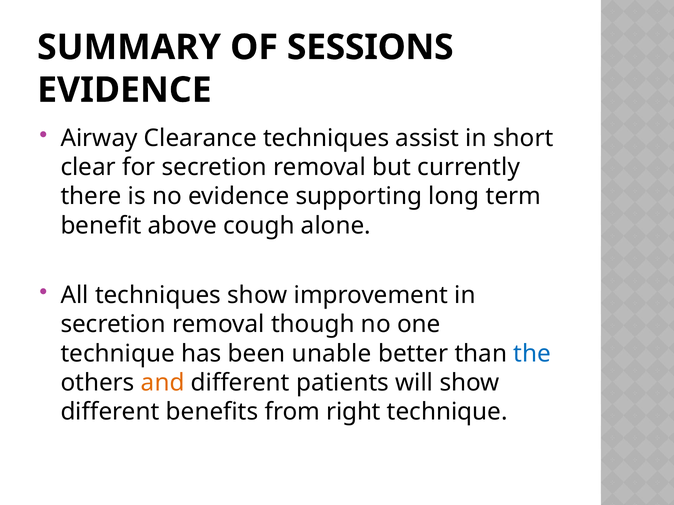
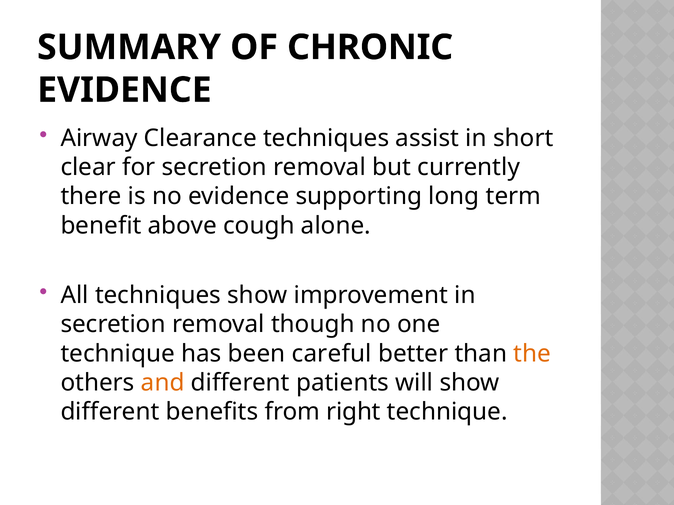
SESSIONS: SESSIONS -> CHRONIC (370, 47)
unable: unable -> careful (332, 354)
the colour: blue -> orange (532, 354)
